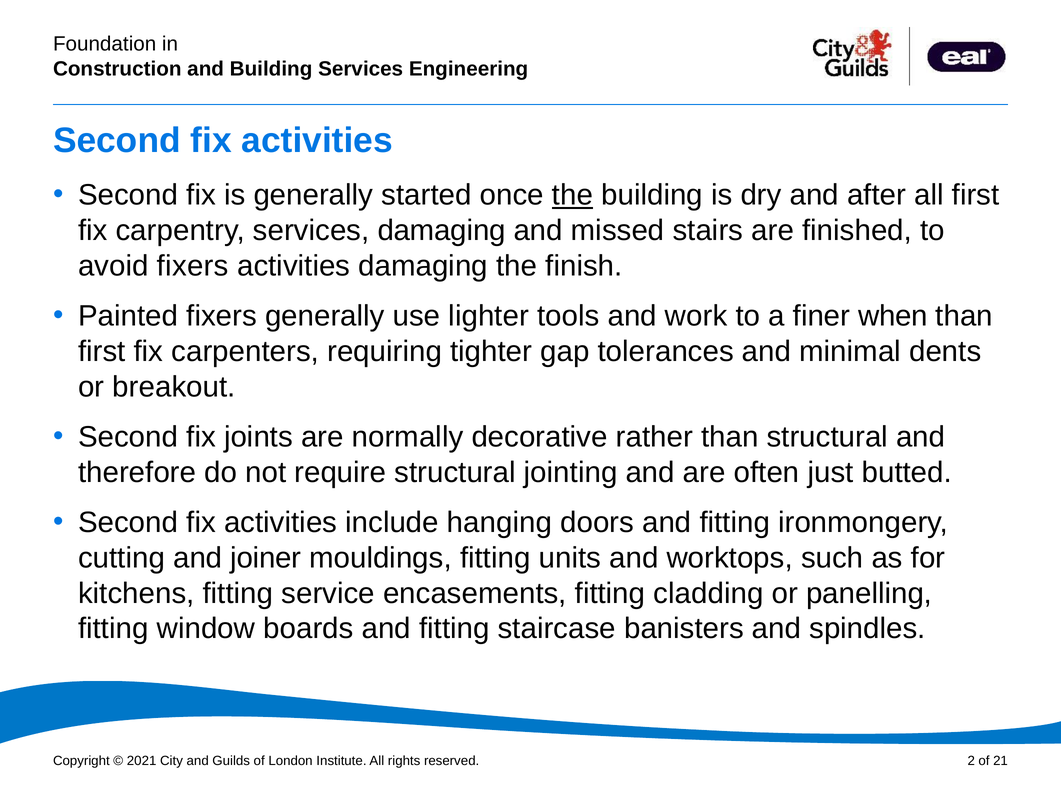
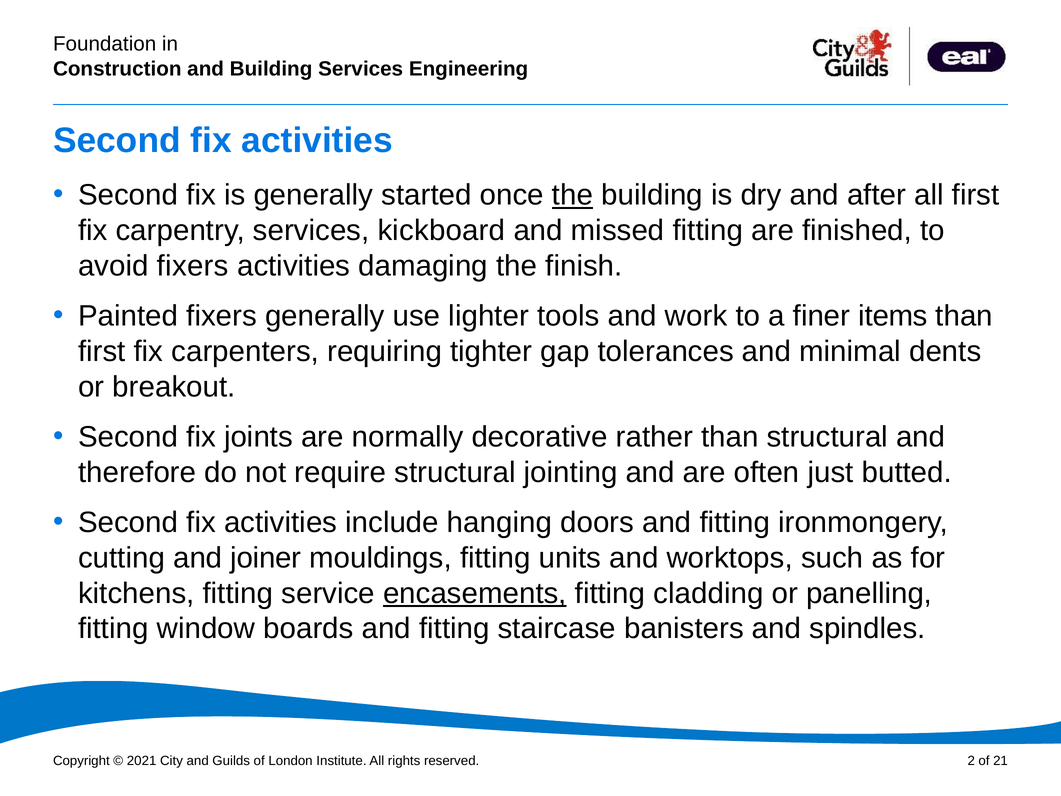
services damaging: damaging -> kickboard (441, 231)
missed stairs: stairs -> fitting (708, 231)
when: when -> items (893, 316)
encasements underline: none -> present (475, 593)
